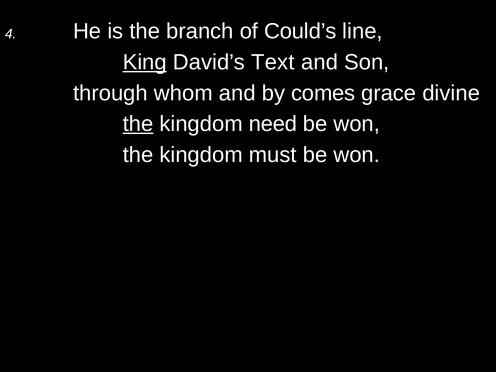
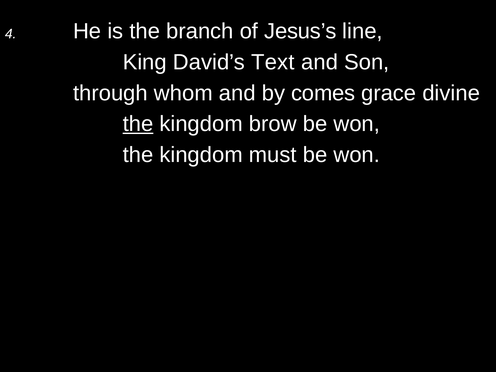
Could’s: Could’s -> Jesus’s (300, 31)
King underline: present -> none (145, 62)
need: need -> brow (273, 124)
